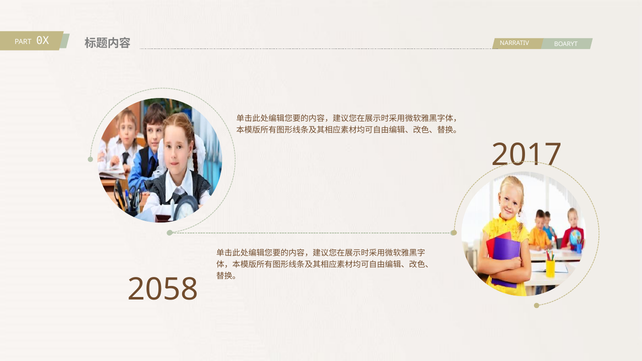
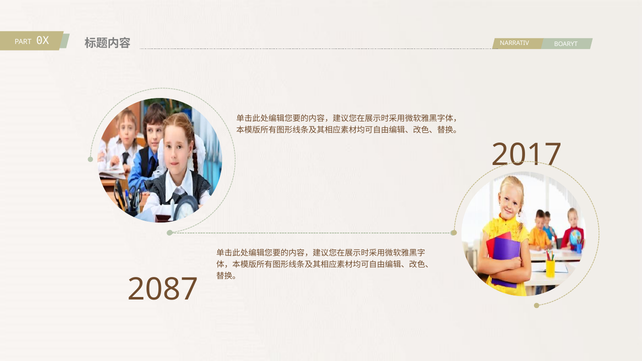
2058: 2058 -> 2087 (163, 290)
